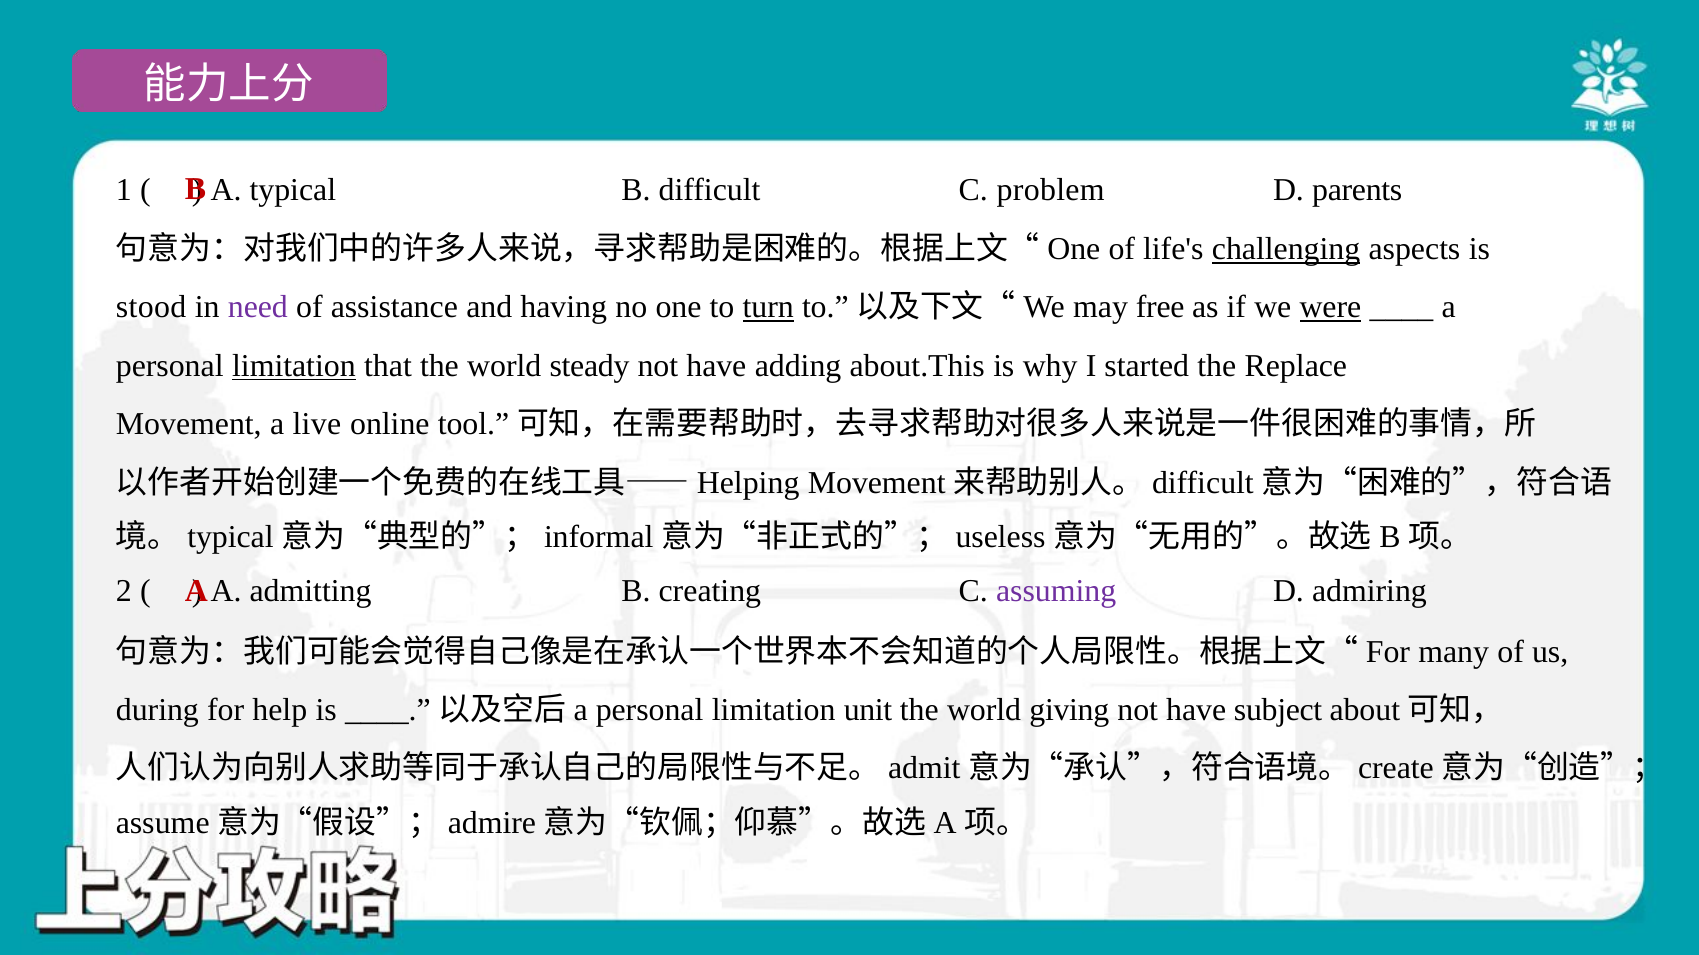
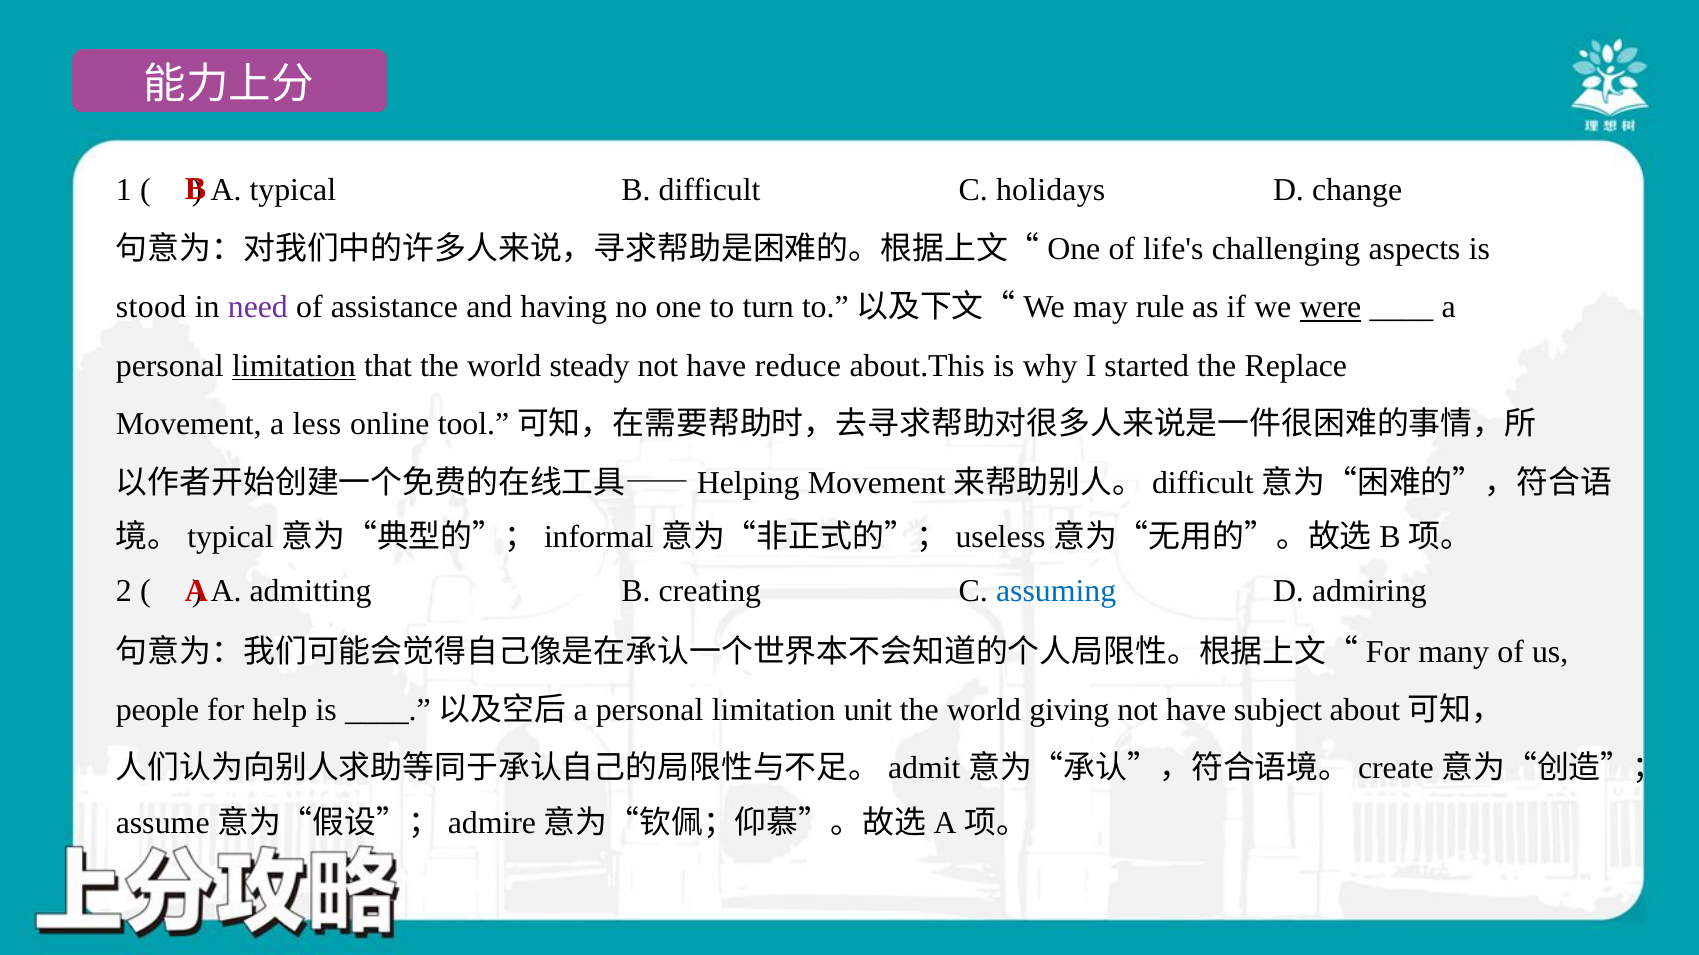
problem: problem -> holidays (1051, 190)
parents: parents -> change (1357, 190)
challenging underline: present -> none (1286, 249)
turn underline: present -> none (768, 308)
free: free -> rule (1160, 308)
adding: adding -> reduce (798, 366)
live: live -> less (317, 424)
assuming colour: purple -> blue (1056, 592)
during: during -> people (158, 711)
